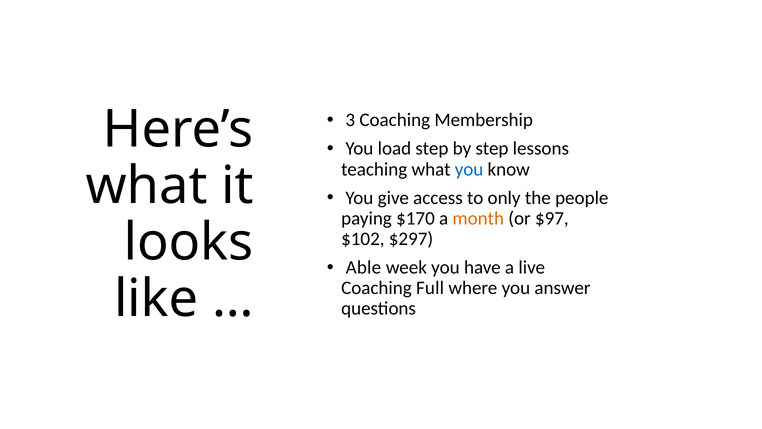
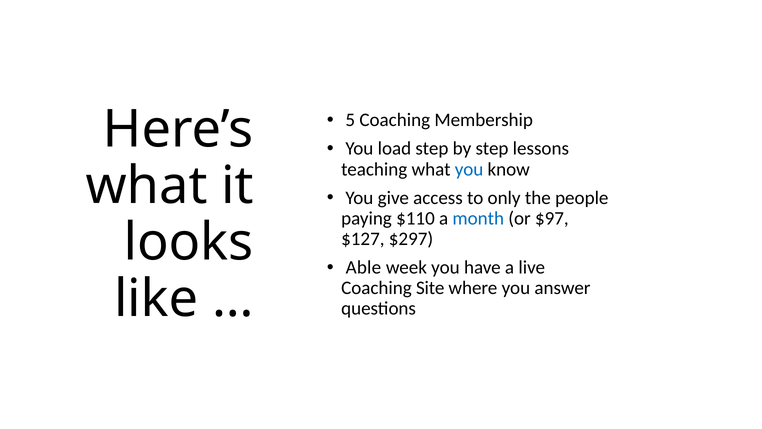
3: 3 -> 5 (350, 120)
$170: $170 -> $110 (415, 218)
month colour: orange -> blue (478, 218)
$102: $102 -> $127 (363, 239)
Full: Full -> Site (430, 288)
